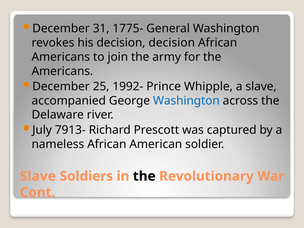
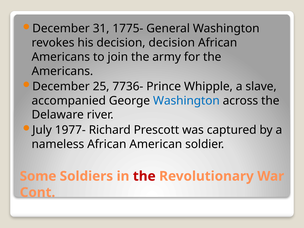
1992-: 1992- -> 7736- (128, 86)
7913-: 7913- -> 1977- (70, 130)
Slave: Slave -> Some (38, 176)
the colour: black -> red (144, 176)
